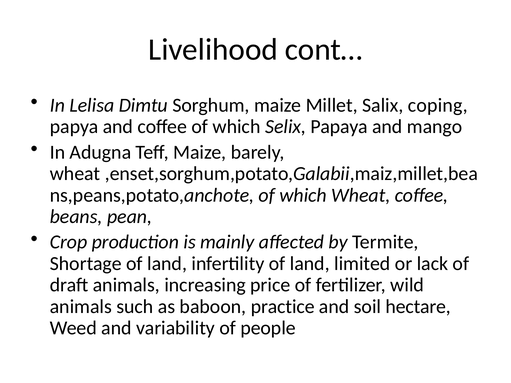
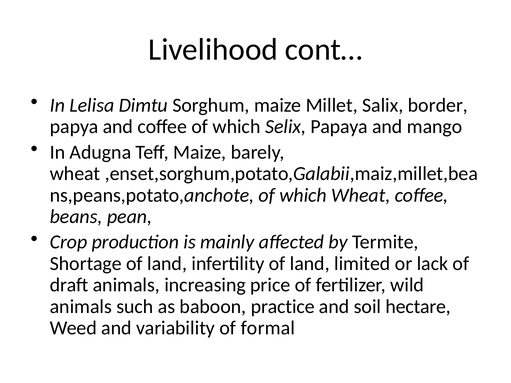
coping: coping -> border (438, 105)
people: people -> formal (268, 328)
